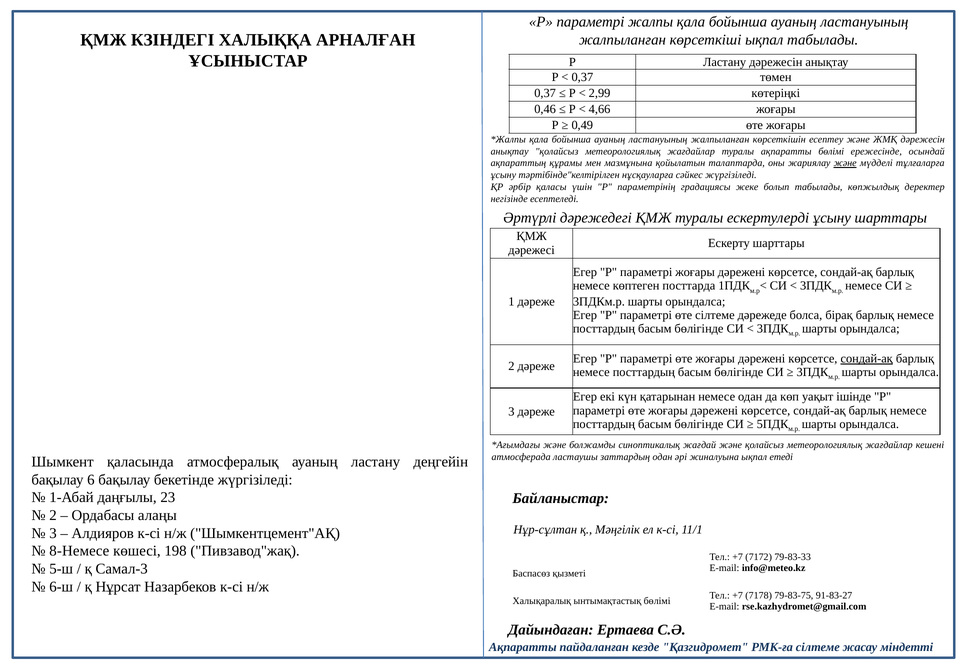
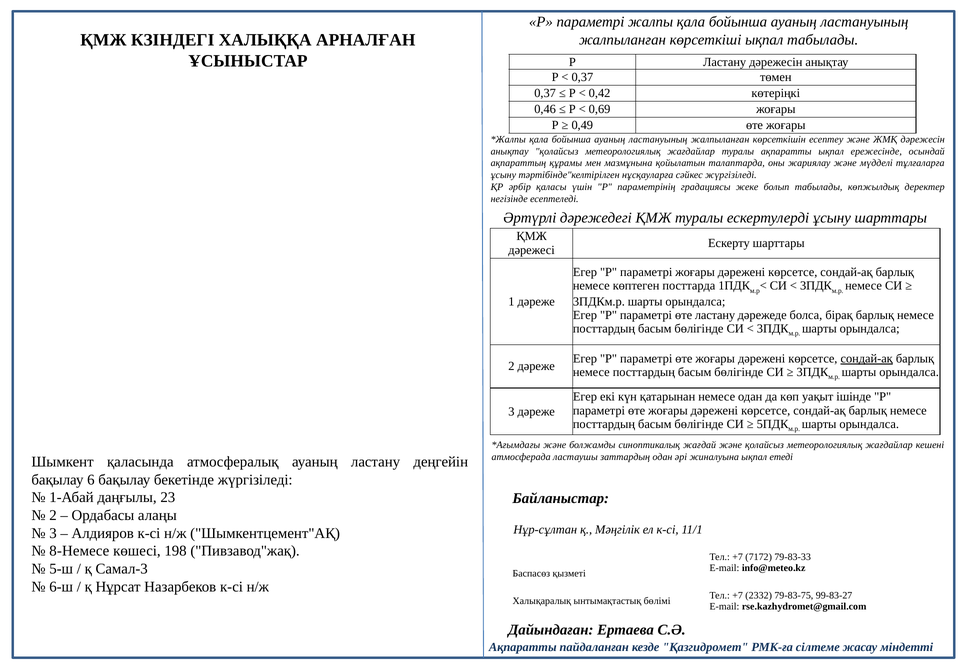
2,99: 2,99 -> 0,42 (600, 93)
4,66: 4,66 -> 0,69 (600, 109)
ақпаратты бөлімі: бөлімі -> ықпал (831, 151)
және underline: present -> none (845, 163)
өте сілтеме: сілтеме -> ластану (715, 315)
7178: 7178 -> 2332 (759, 596)
91-83-27: 91-83-27 -> 99-83-27 (834, 596)
